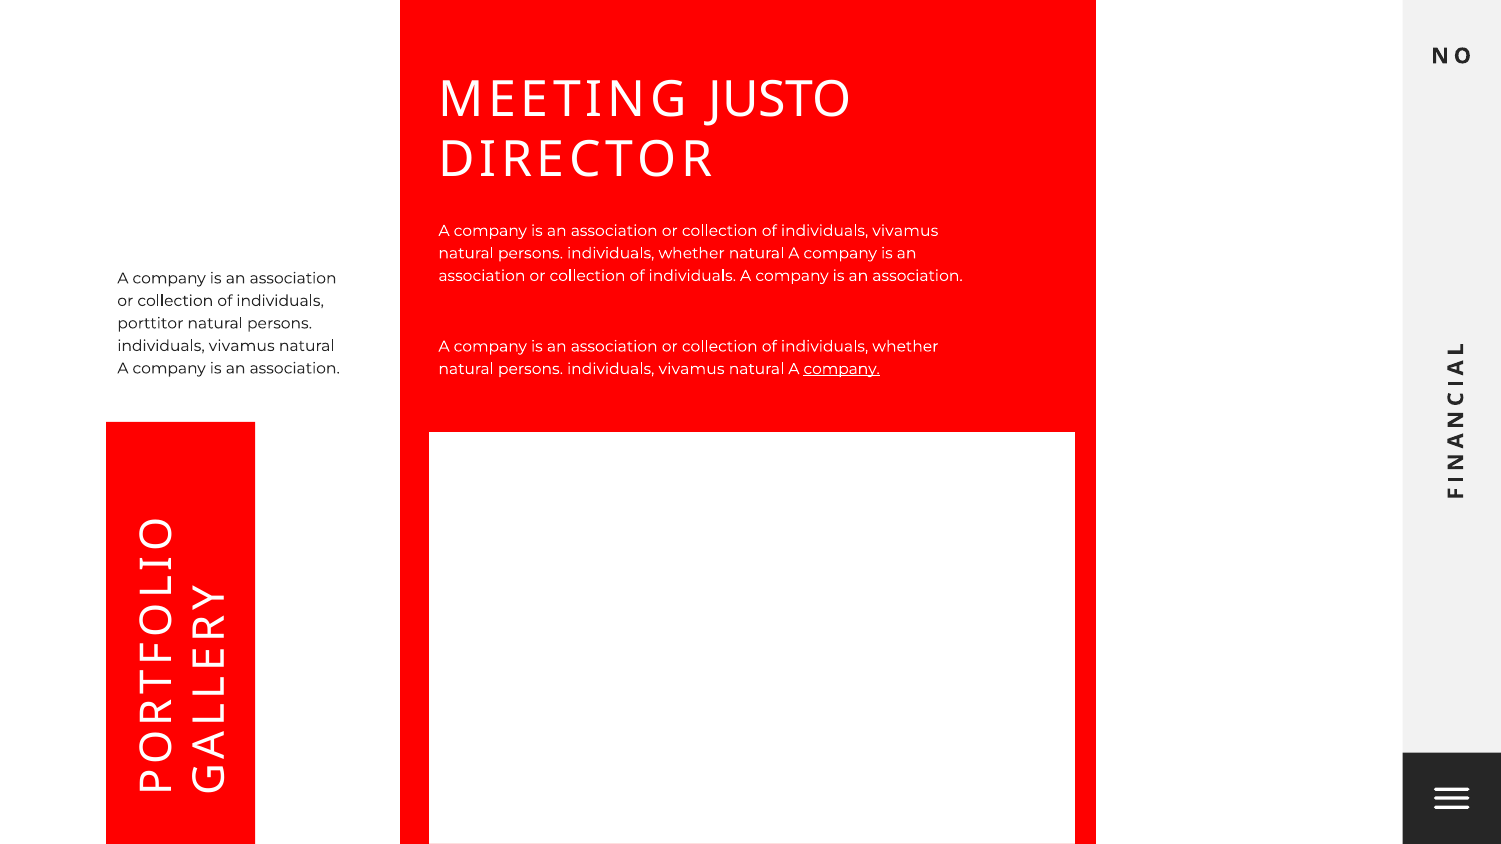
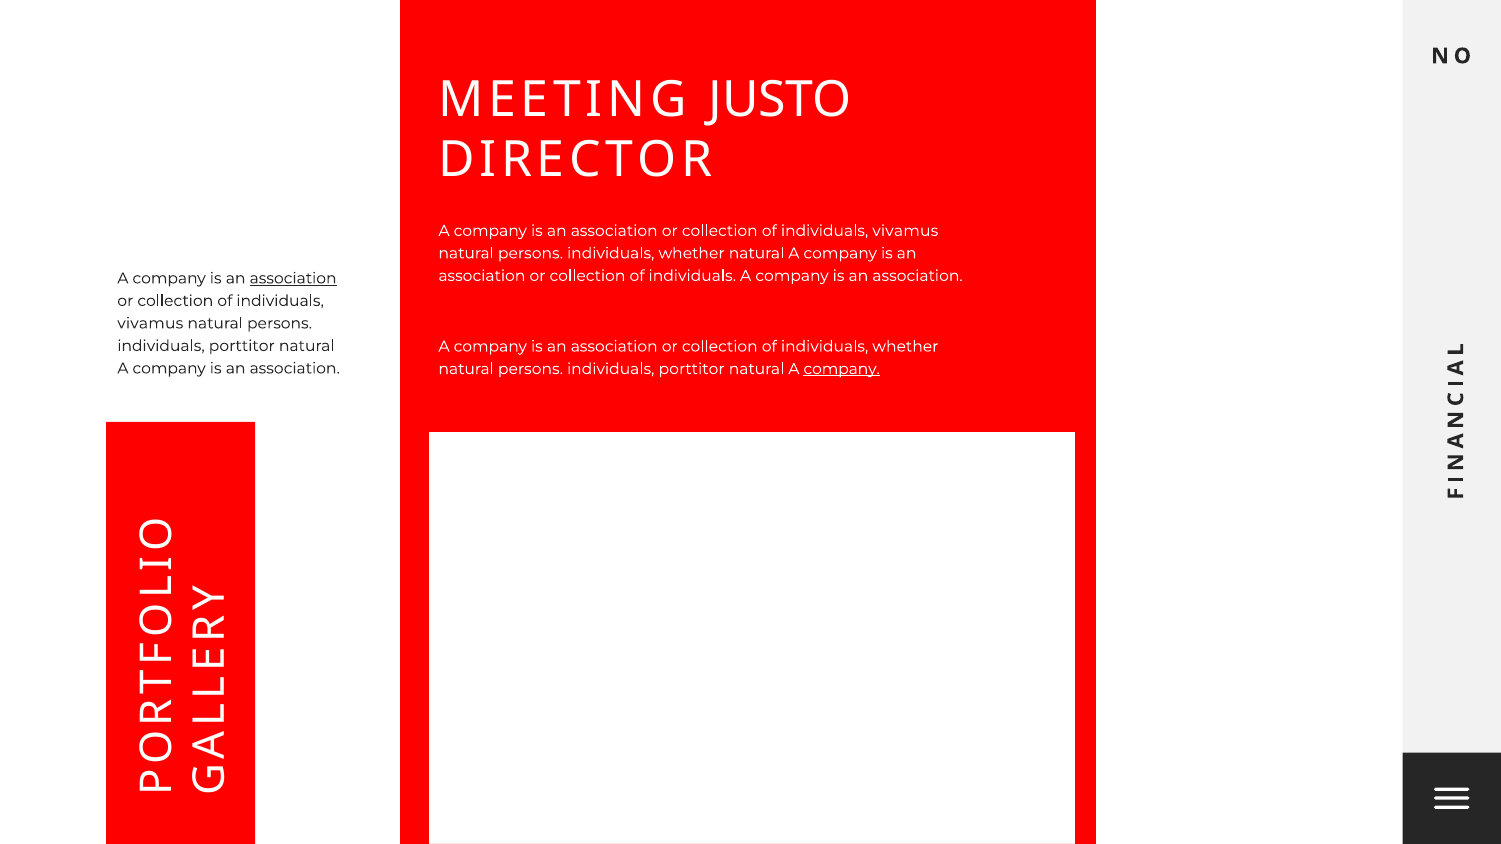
association underline: none -> present (293, 278)
porttitor: porttitor -> vivamus (150, 323)
vivamus: vivamus -> porttitor (242, 346)
vivamus: vivamus -> porttitor (692, 369)
